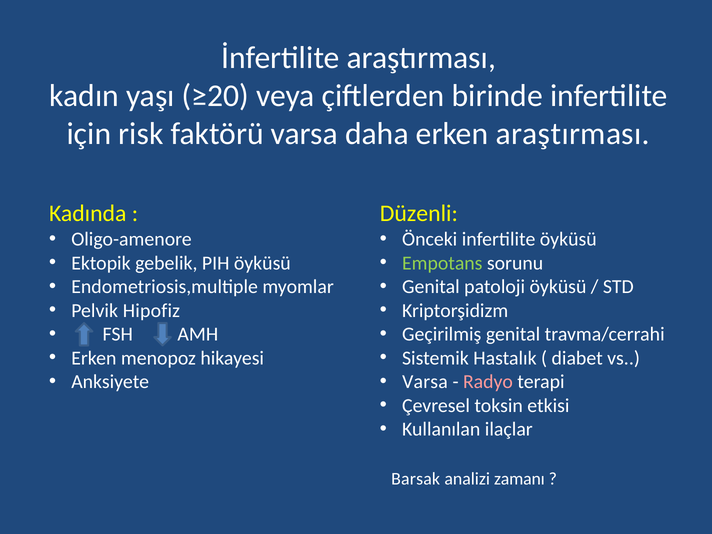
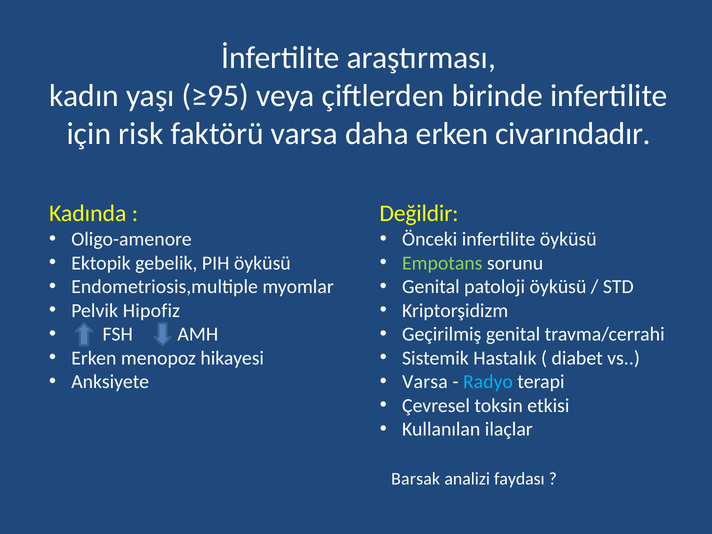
≥20: ≥20 -> ≥95 (215, 96)
erken araştırması: araştırması -> civarındadır (573, 134)
Düzenli: Düzenli -> Değildir (419, 214)
Radyo colour: pink -> light blue (488, 382)
zamanı: zamanı -> faydası (519, 479)
